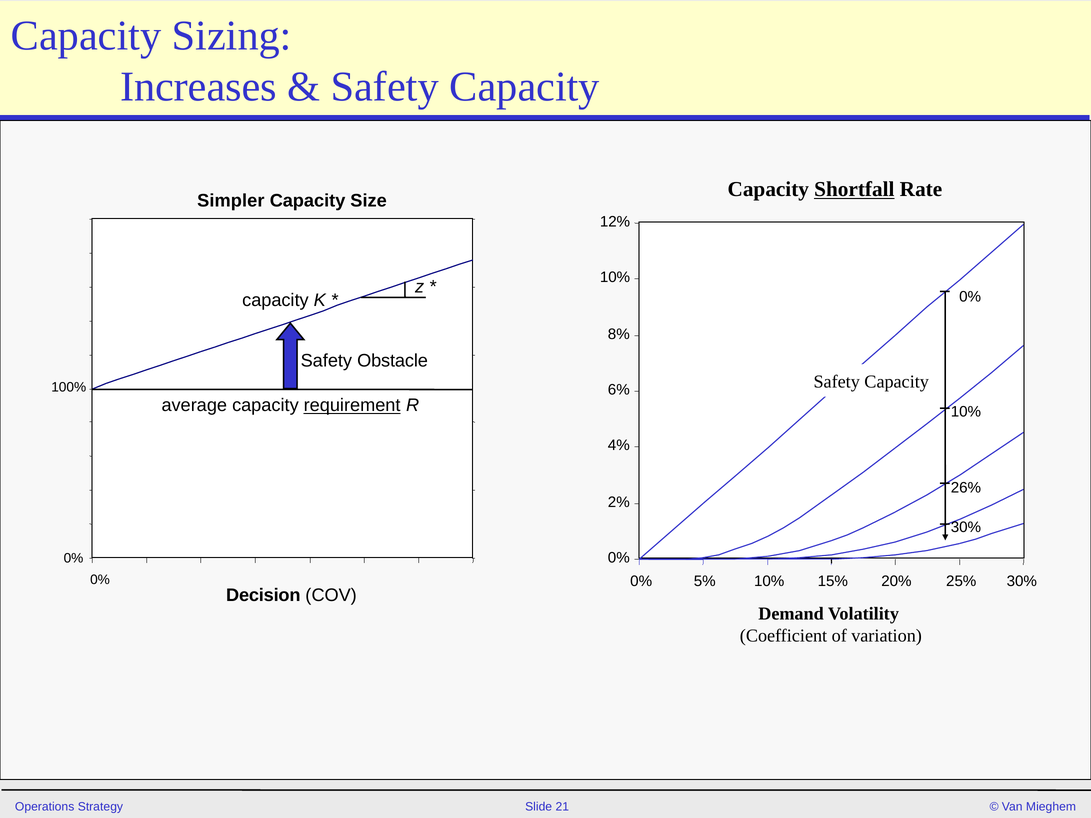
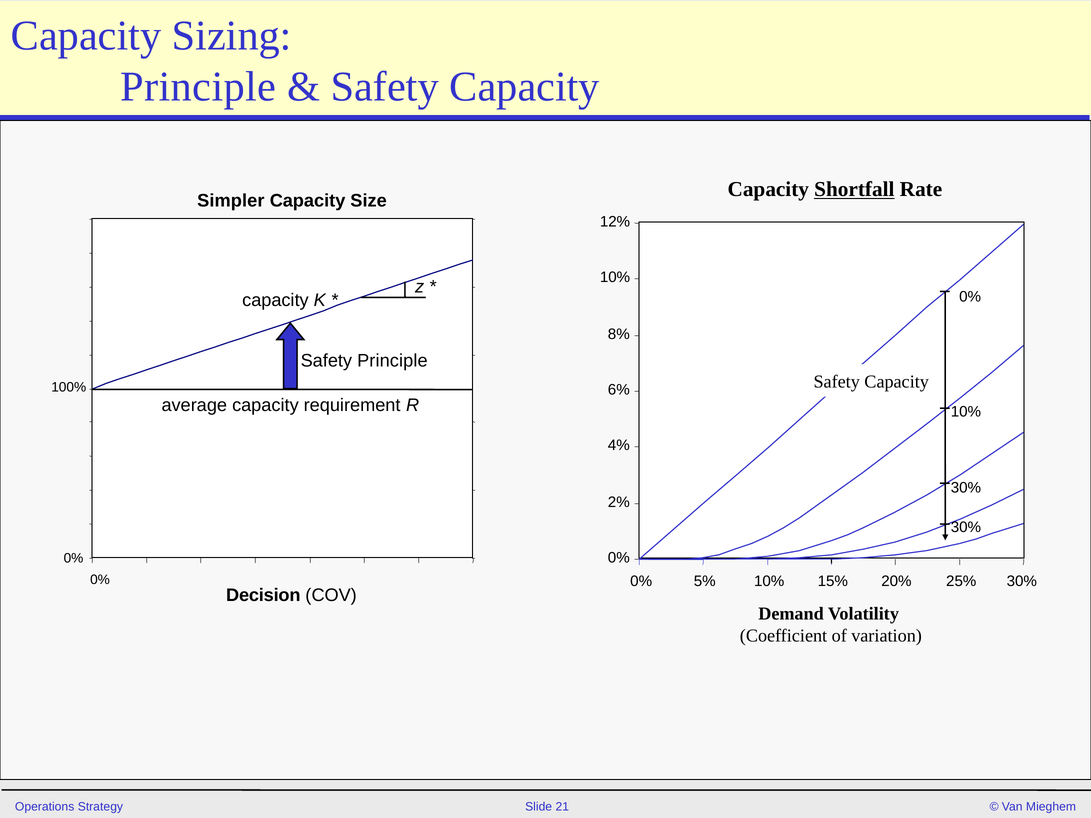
Increases: Increases -> Principle (198, 87)
Safety Obstacle: Obstacle -> Principle (392, 361)
requirement underline: present -> none (352, 406)
26%: 26% -> 30% (966, 488)
